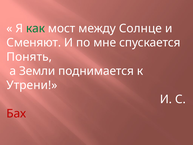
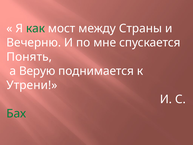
Солнце: Солнце -> Страны (140, 28)
Сменяют: Сменяют -> Вечерню (34, 43)
Земли: Земли -> Верую (37, 71)
Бах colour: red -> green (16, 113)
